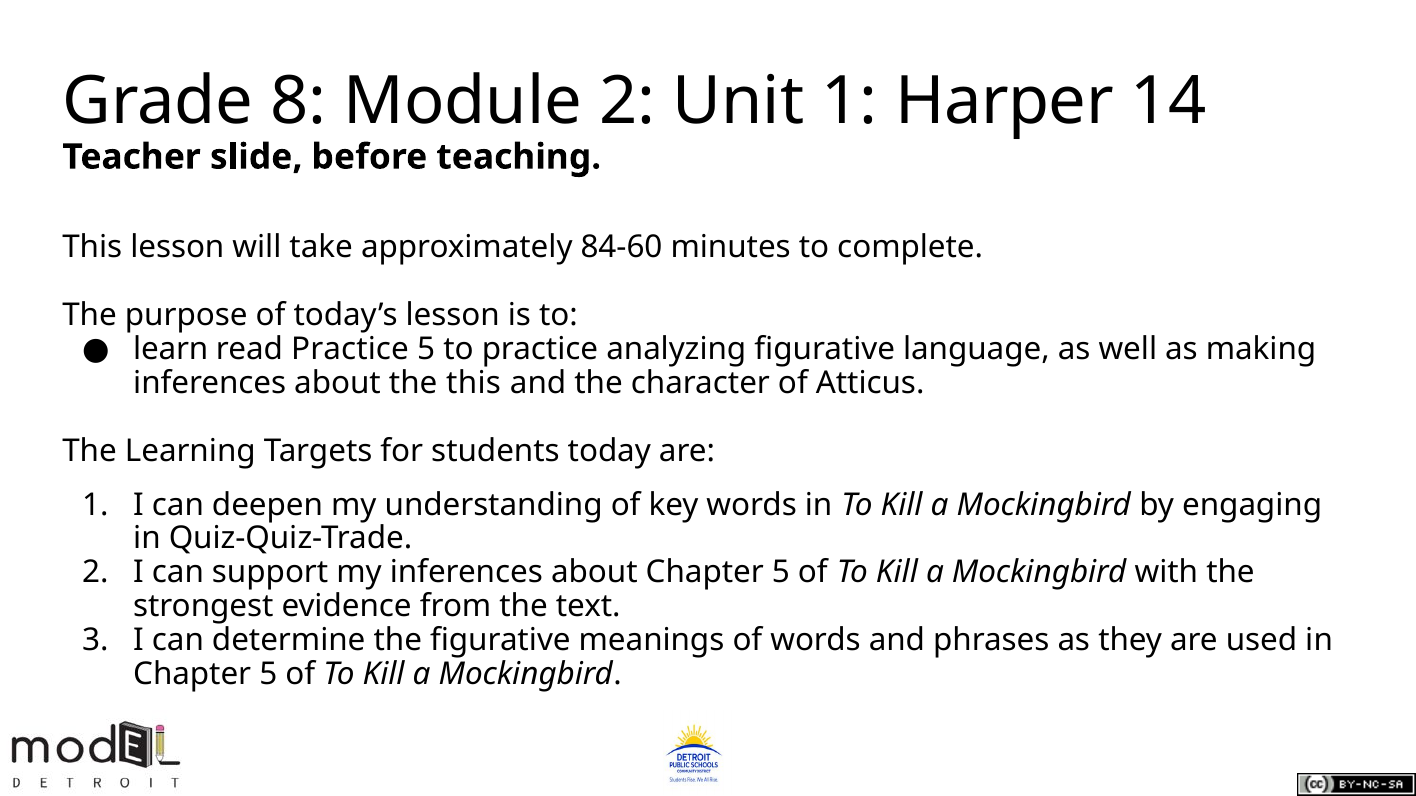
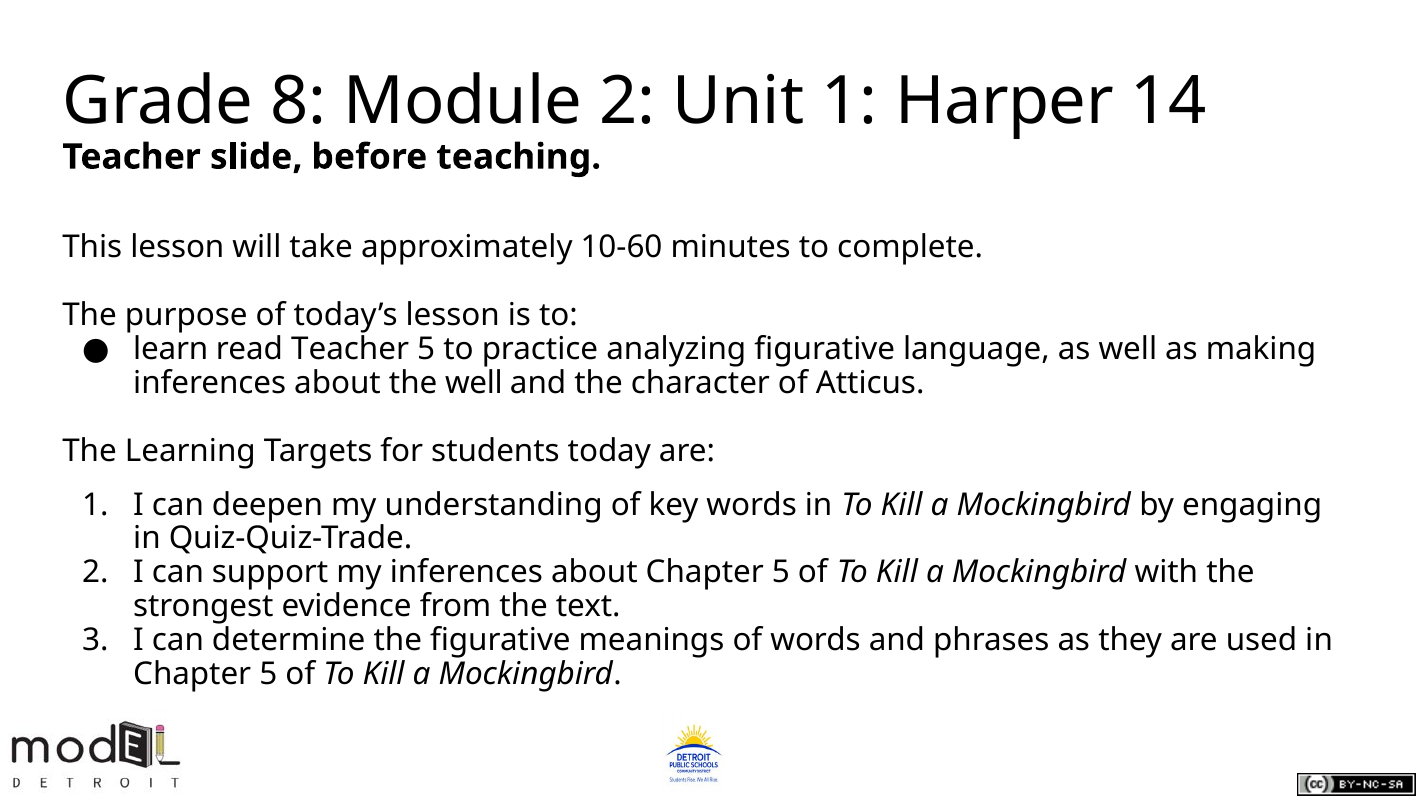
84-60: 84-60 -> 10-60 (621, 248)
read Practice: Practice -> Teacher (350, 350)
the this: this -> well (474, 383)
